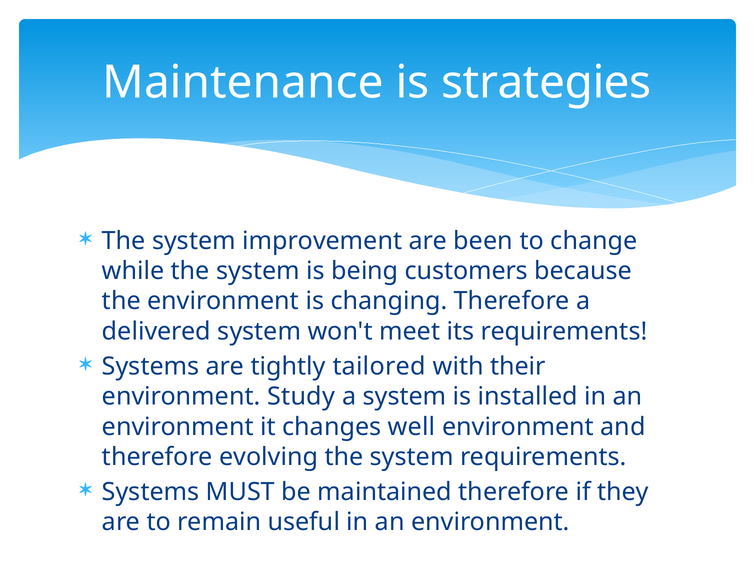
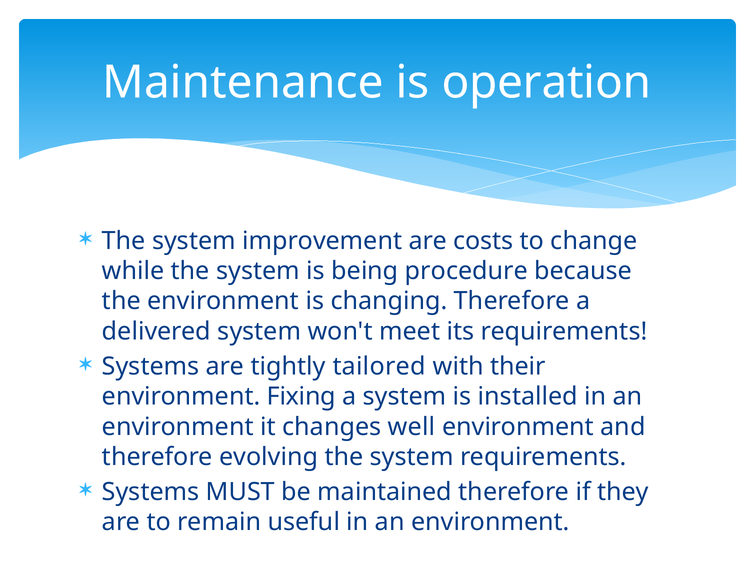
strategies: strategies -> operation (546, 83)
been: been -> costs (483, 241)
customers: customers -> procedure (466, 271)
Study: Study -> Fixing (301, 397)
